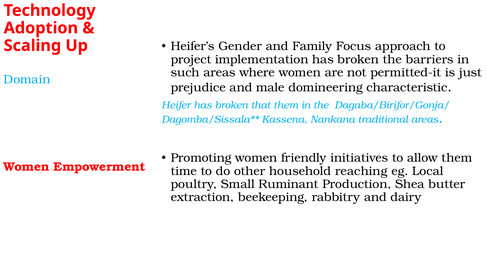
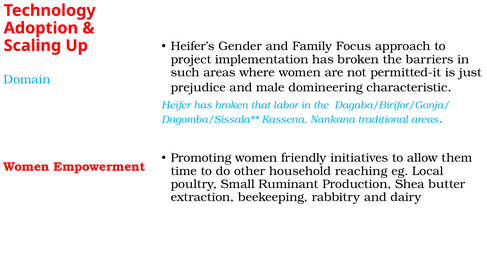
that them: them -> labor (286, 105)
